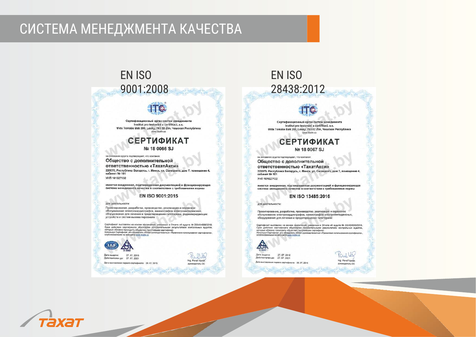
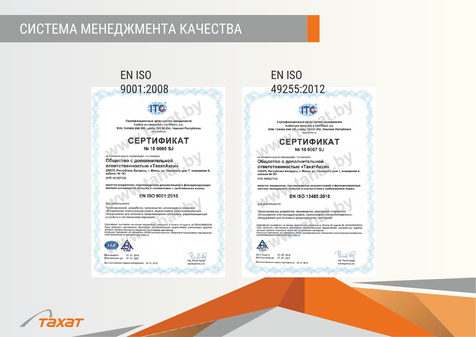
28438:2012: 28438:2012 -> 49255:2012 (298, 89)
